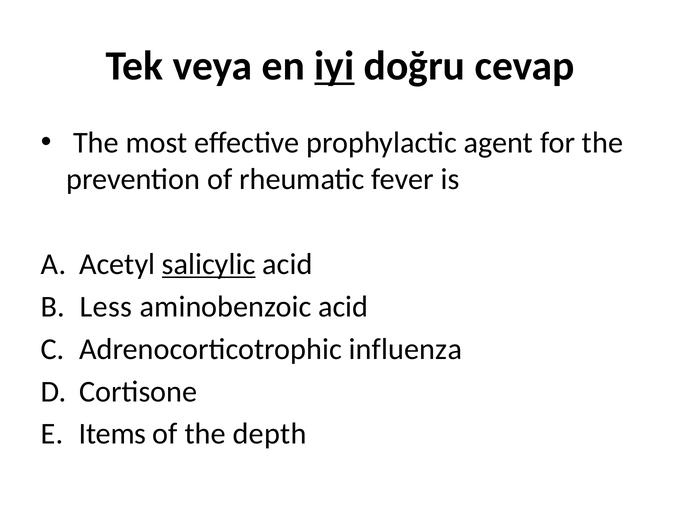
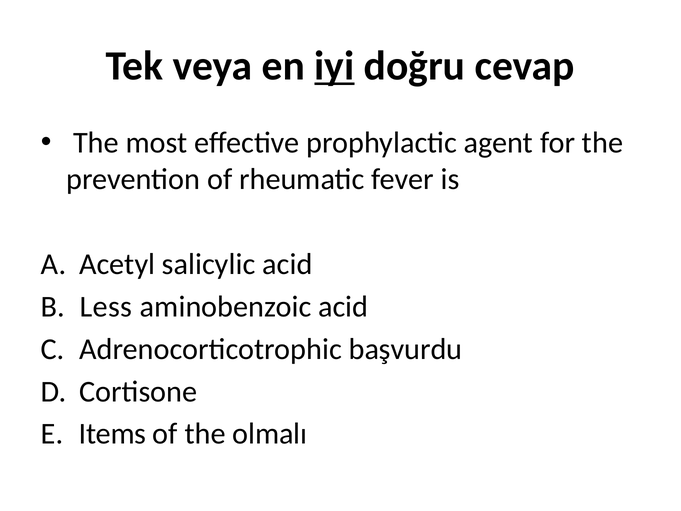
salicylic underline: present -> none (209, 264)
influenza: influenza -> başvurdu (405, 349)
depth: depth -> olmalı (270, 434)
